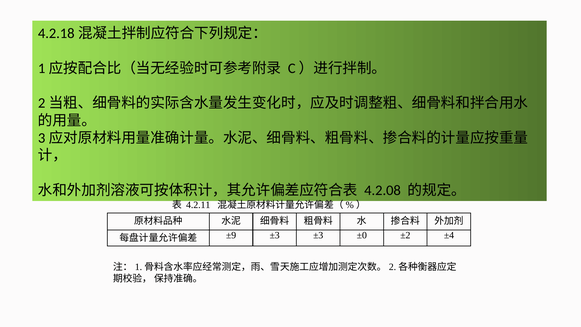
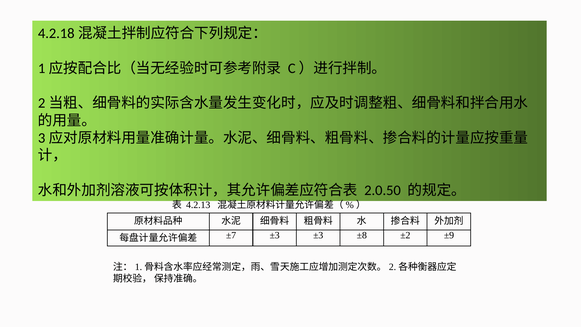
4.2.08: 4.2.08 -> 2.0.50 (383, 190)
4.2.11: 4.2.11 -> 4.2.13 (198, 205)
±9: ±9 -> ±7 (231, 235)
±0: ±0 -> ±8 (362, 235)
±4: ±4 -> ±9 (449, 235)
